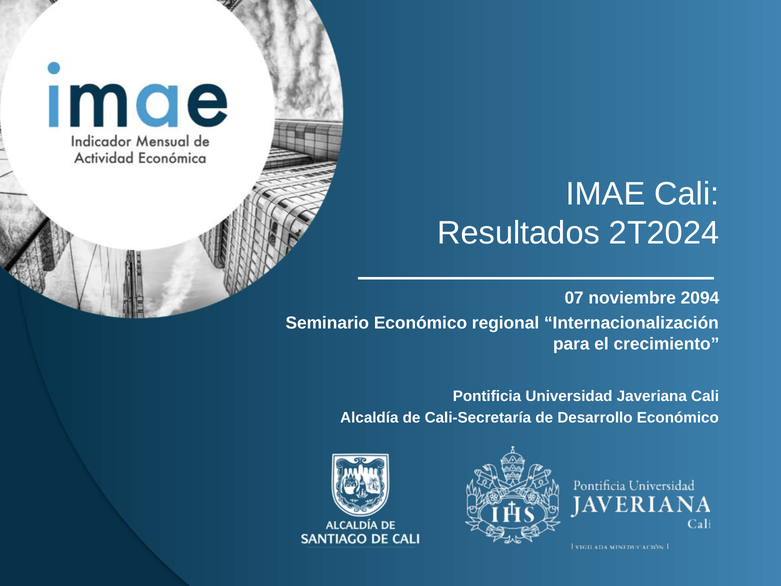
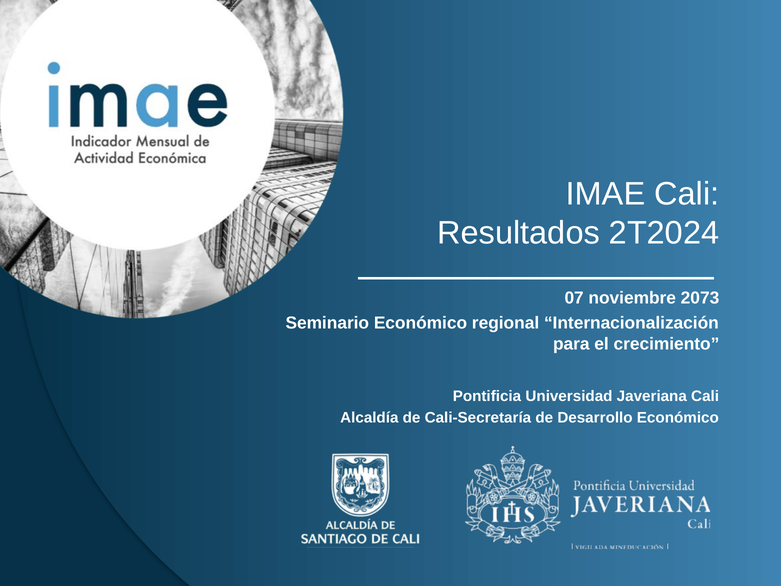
2094: 2094 -> 2073 (700, 298)
